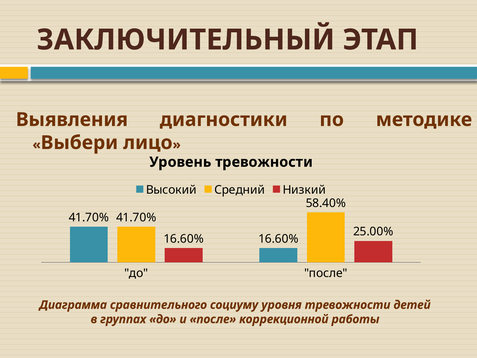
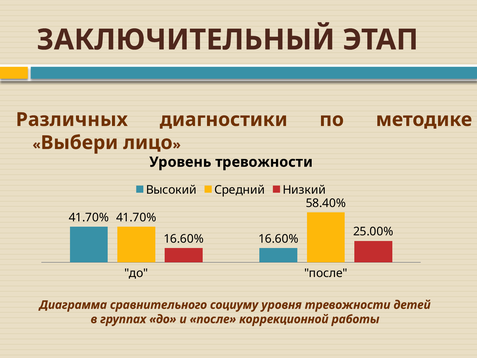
Выявления: Выявления -> Различных (72, 120)
